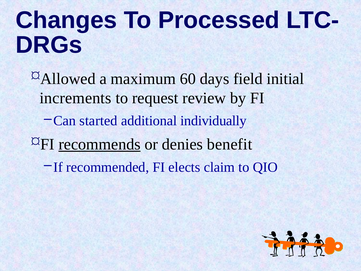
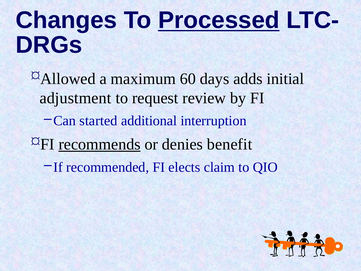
Processed underline: none -> present (219, 20)
field: field -> adds (248, 79)
increments: increments -> adjustment (75, 98)
individually: individually -> interruption (214, 121)
